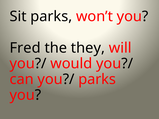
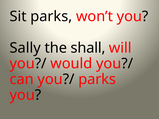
Fred: Fred -> Sally (25, 48)
they: they -> shall (88, 48)
